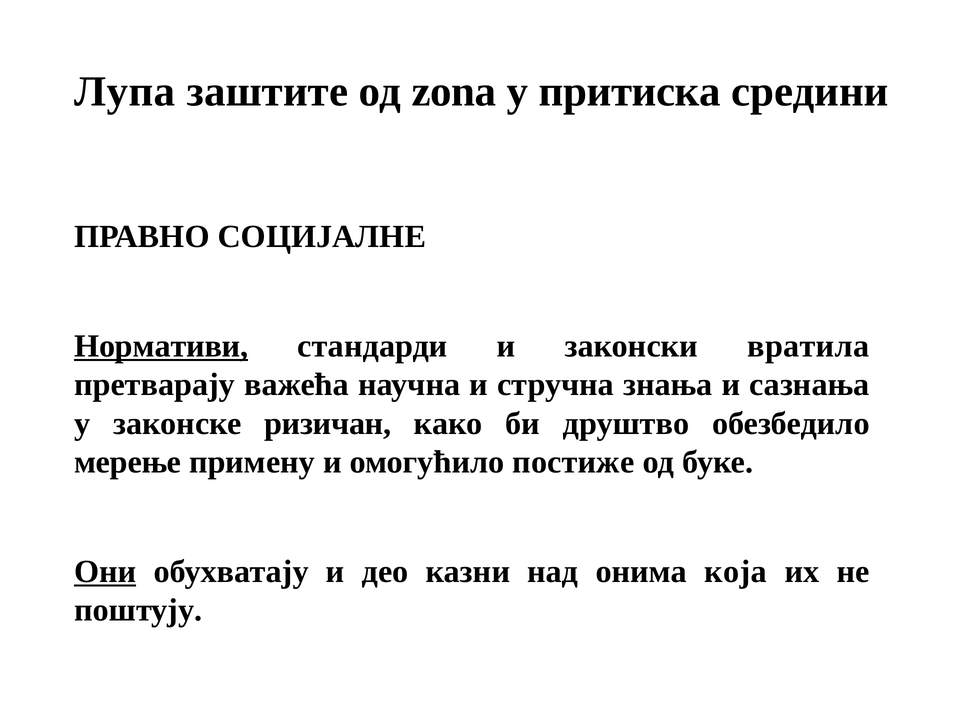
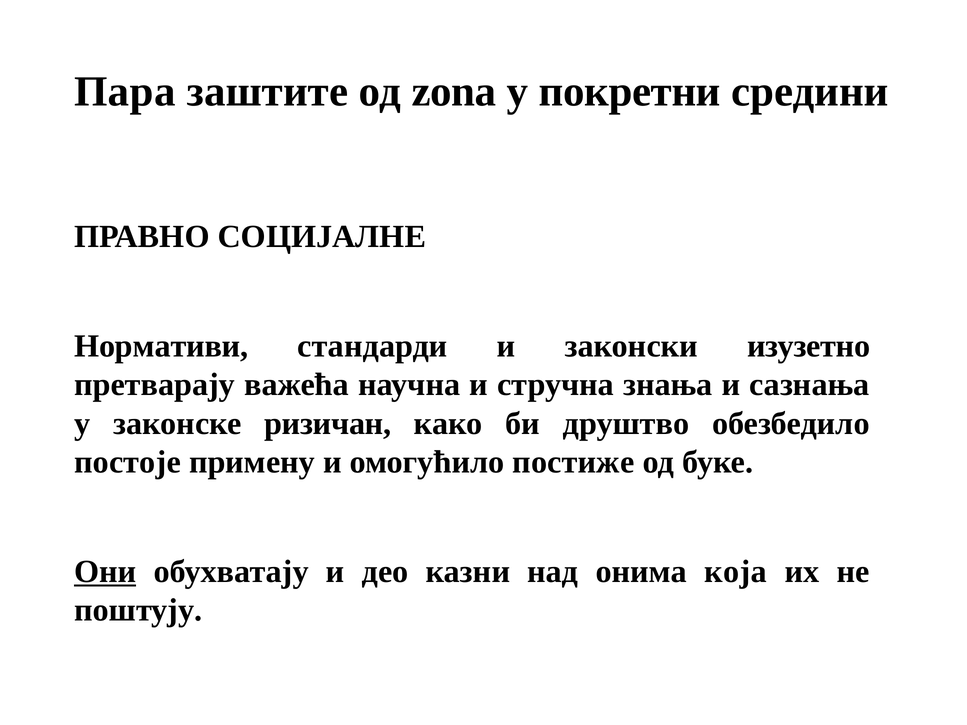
Лупа: Лупа -> Пара (125, 92)
притиска: притиска -> покретни (630, 92)
Нормативи underline: present -> none (161, 346)
вратила: вратила -> изузетно (809, 346)
мерење: мерење -> постоје (127, 462)
